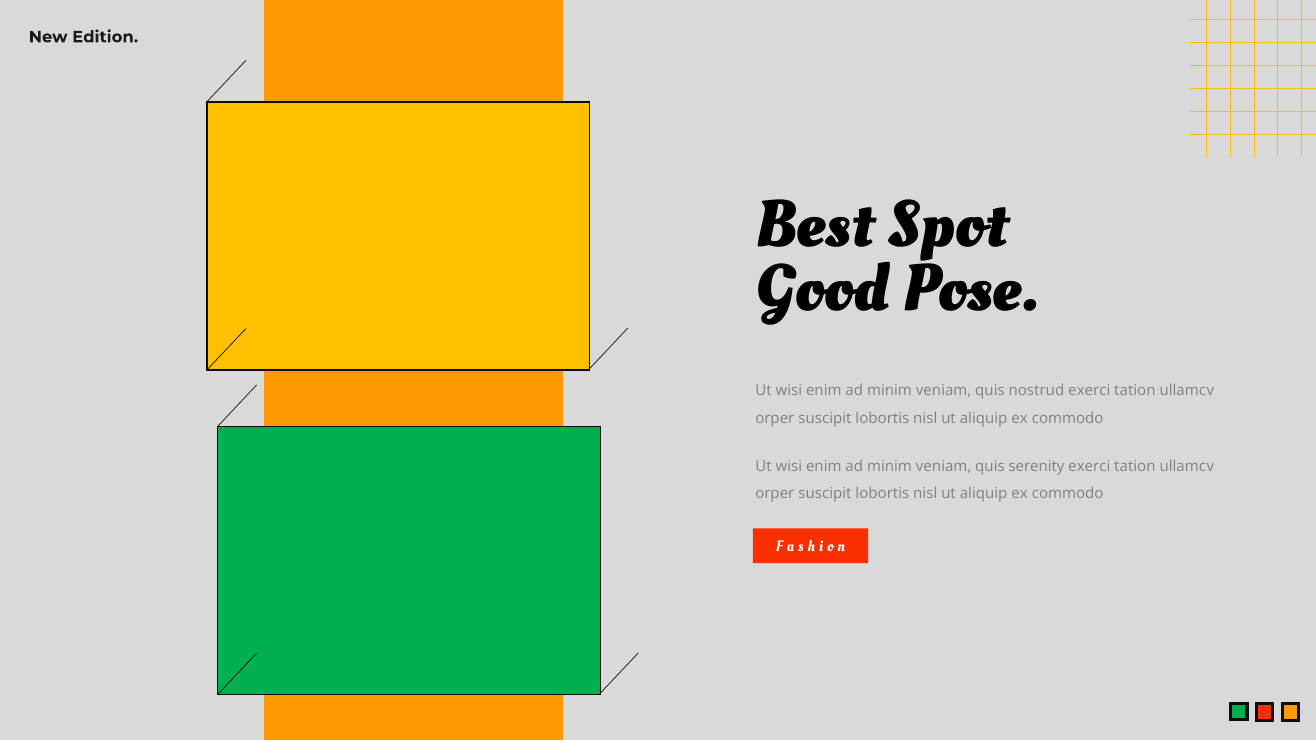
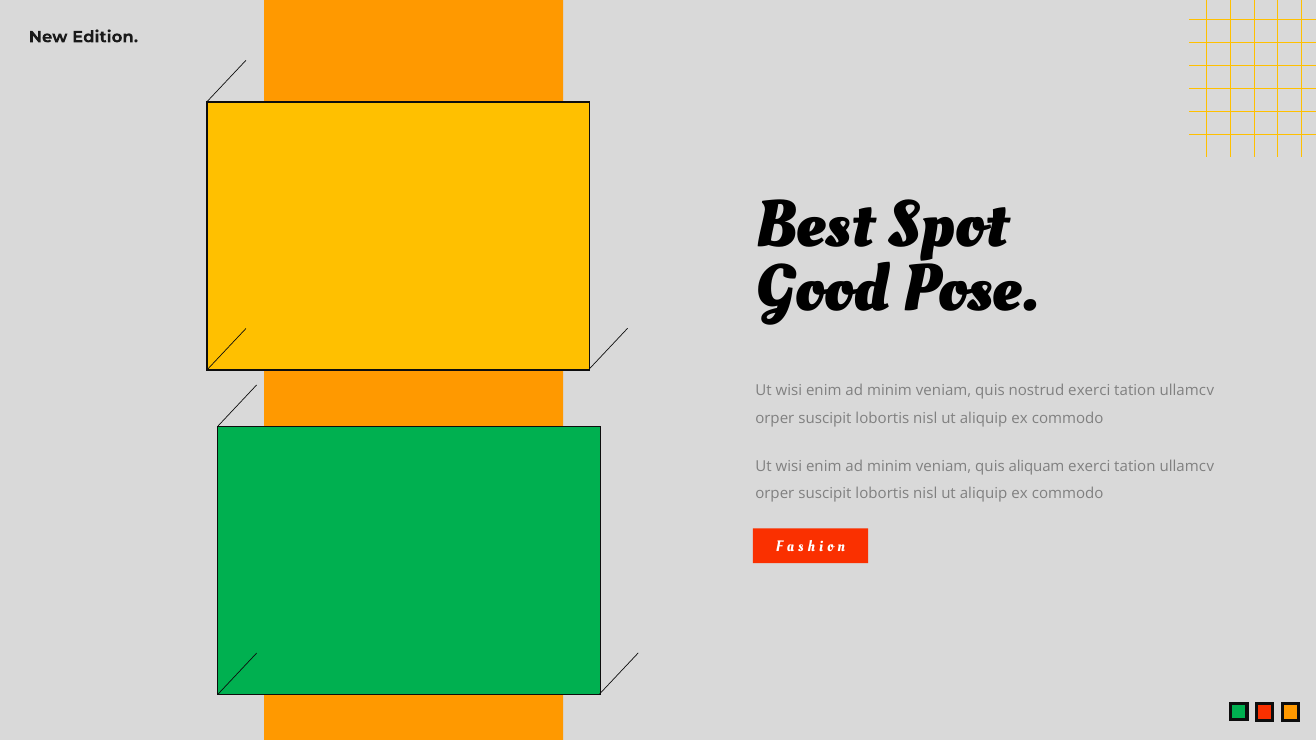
serenity: serenity -> aliquam (1037, 466)
